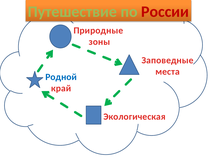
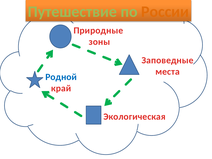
России colour: red -> orange (165, 12)
